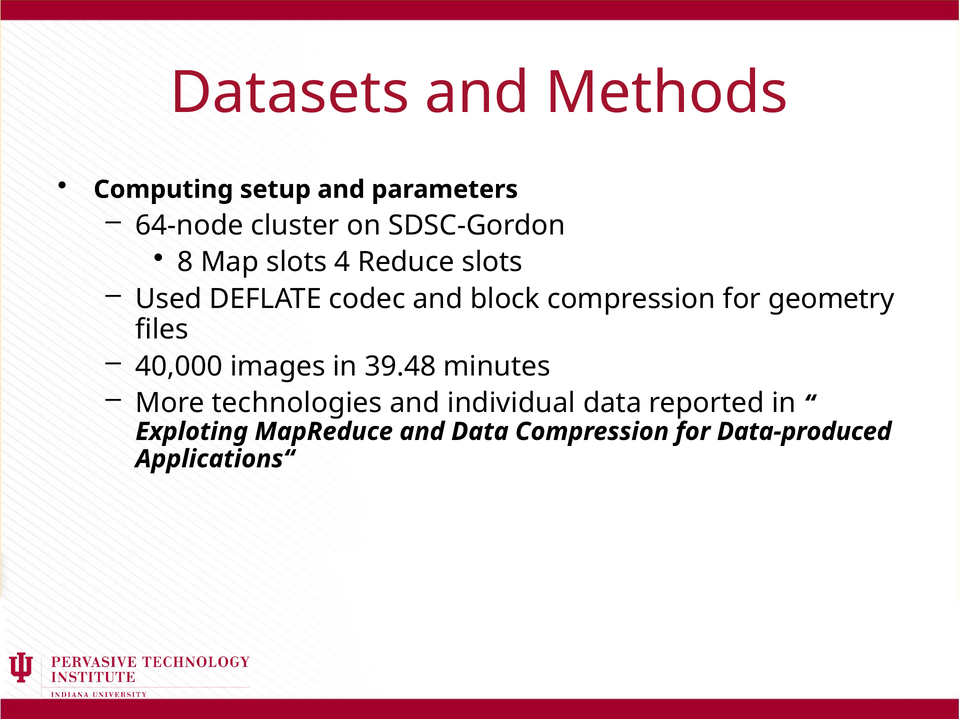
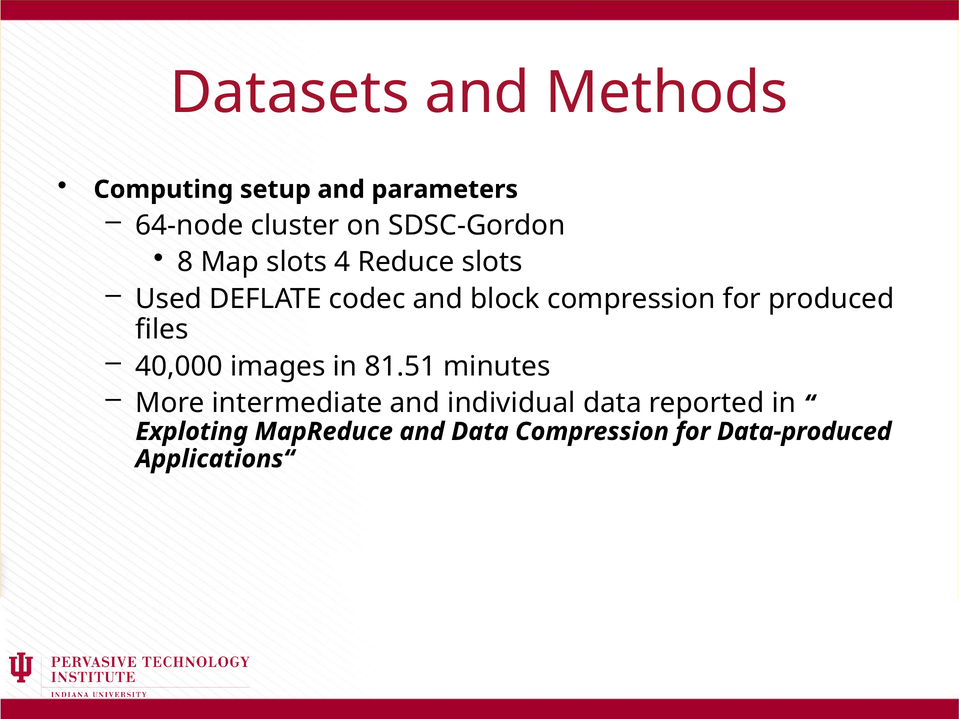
geometry: geometry -> produced (831, 299)
39.48: 39.48 -> 81.51 (400, 366)
technologies: technologies -> intermediate (297, 403)
